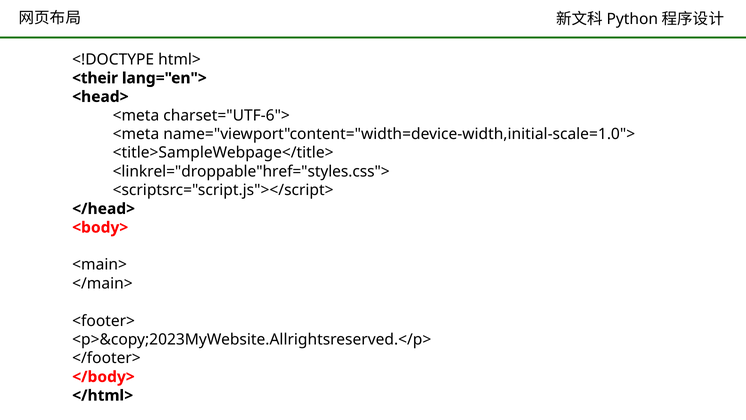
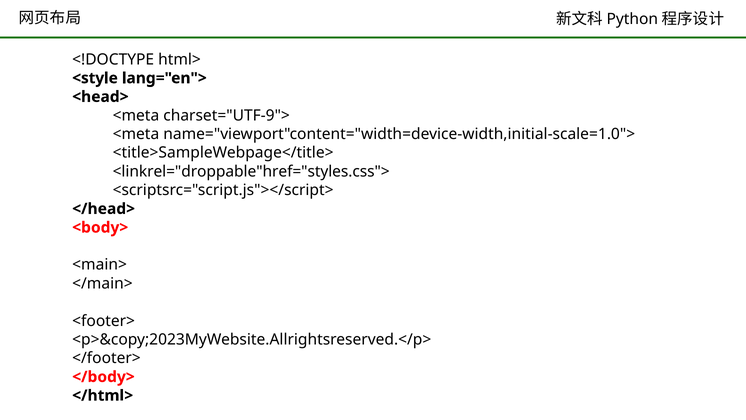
<their: <their -> <style (95, 78)
charset="UTF-6">: charset="UTF-6"> -> charset="UTF-9"> (227, 115)
